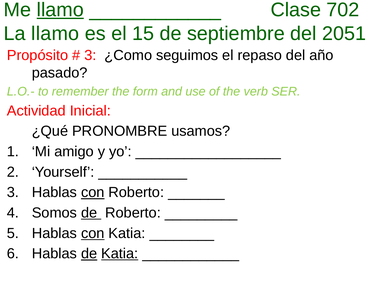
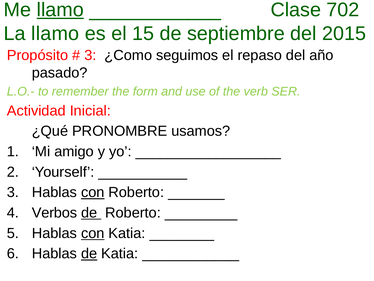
2051: 2051 -> 2015 (344, 33)
Somos: Somos -> Verbos (54, 212)
Katia underline: present -> none (120, 253)
